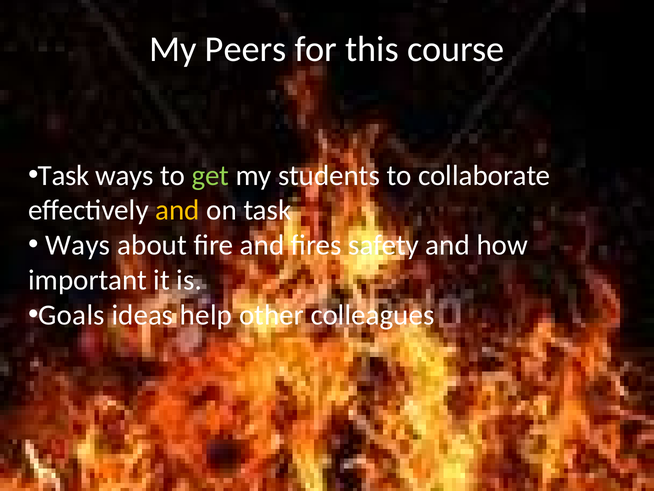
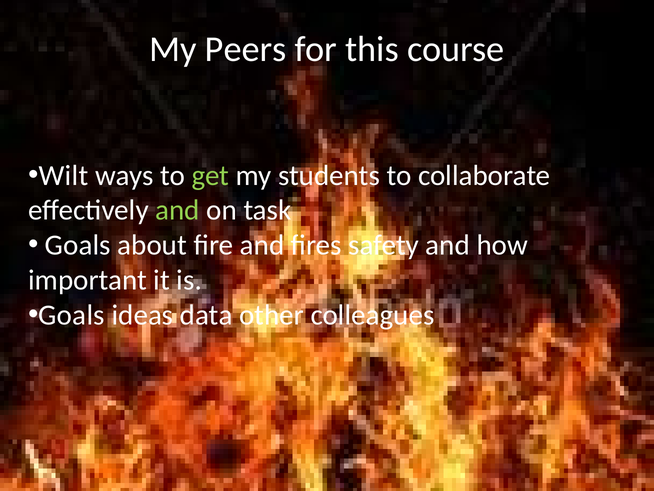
Task: Task -> Wilt (63, 175)
and colour: yellow -> light green (178, 210)
Ways: Ways -> Goals (78, 245)
help: help -> data (206, 315)
